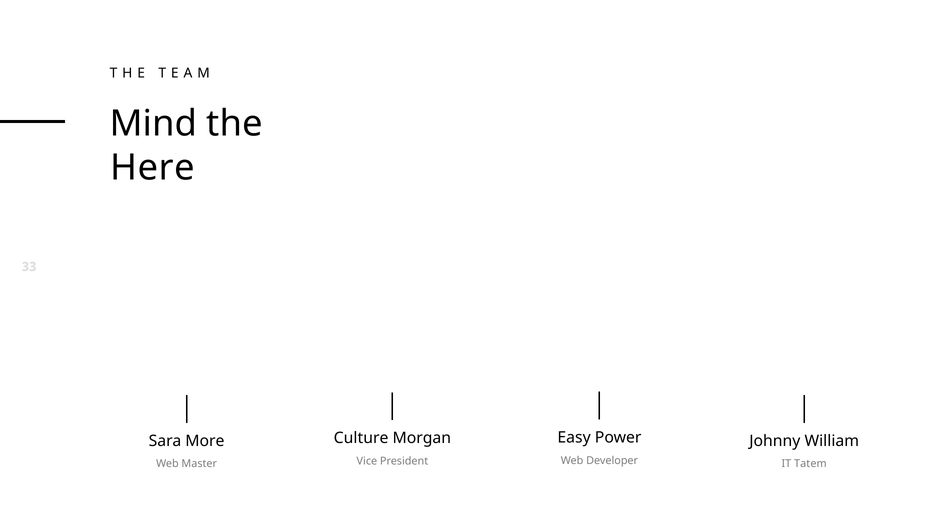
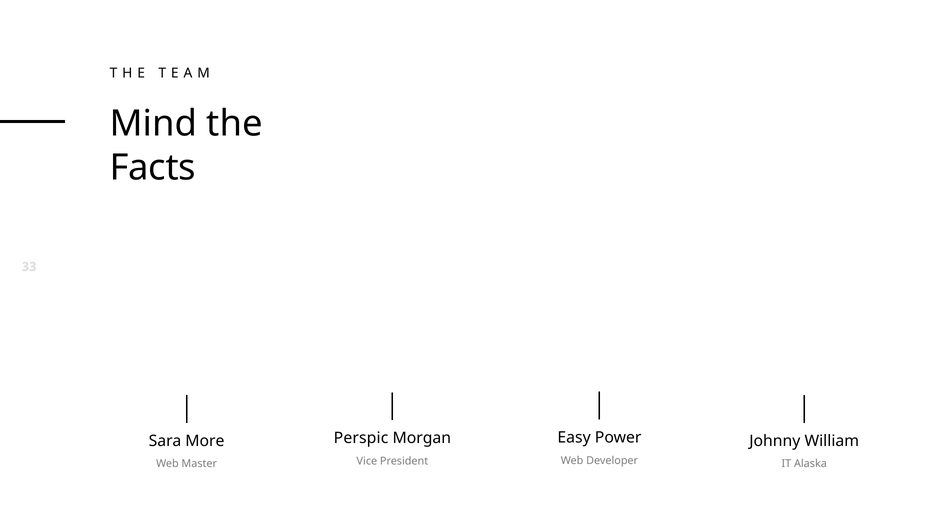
Here: Here -> Facts (153, 168)
Culture: Culture -> Perspic (361, 438)
Tatem: Tatem -> Alaska (810, 464)
